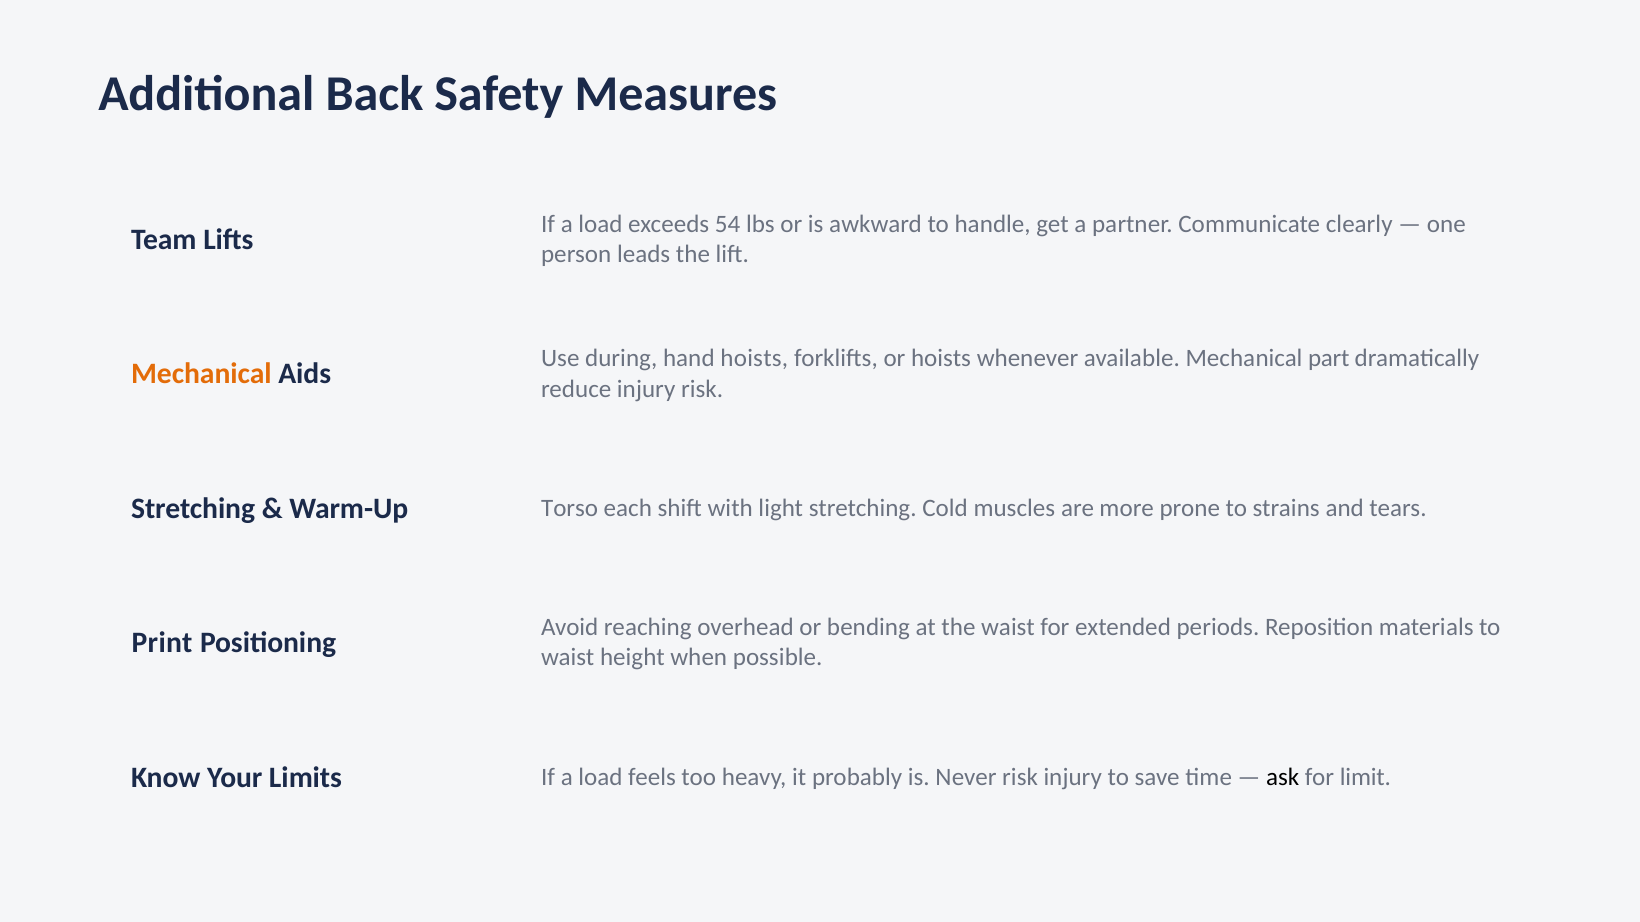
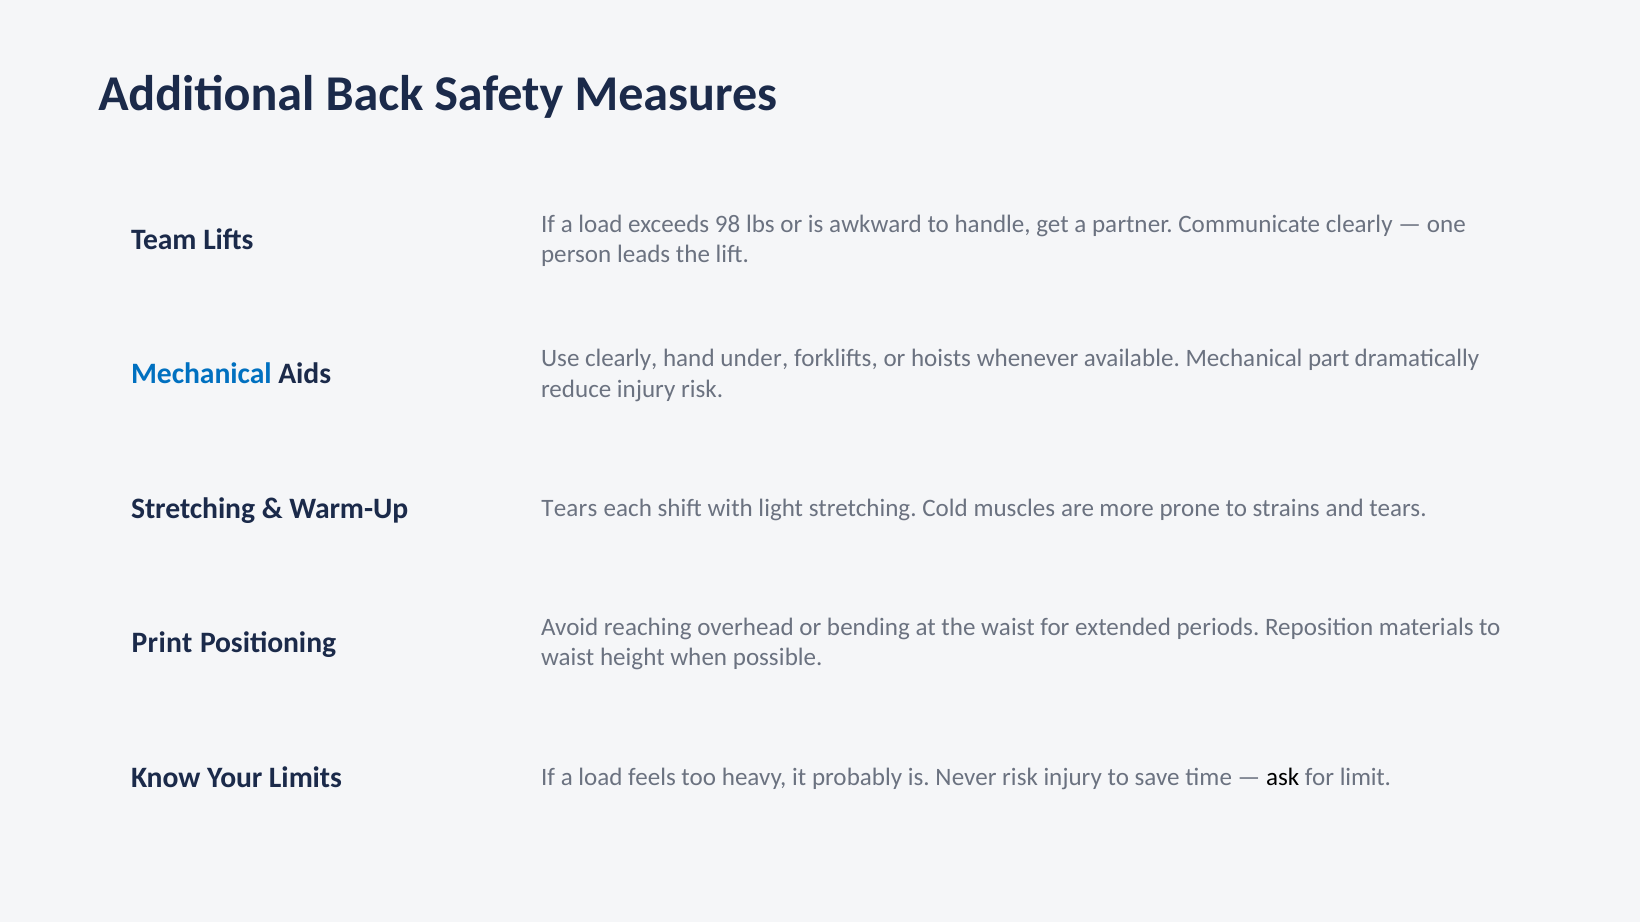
54: 54 -> 98 (728, 224)
Use during: during -> clearly (621, 359)
hand hoists: hoists -> under (754, 359)
Mechanical colour: orange -> blue (201, 374)
Warm-Up Torso: Torso -> Tears (569, 508)
